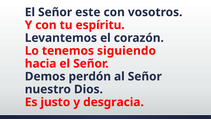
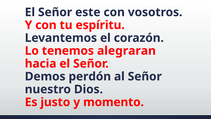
siguiendo: siguiendo -> alegraran (126, 51)
desgracia: desgracia -> momento (114, 102)
